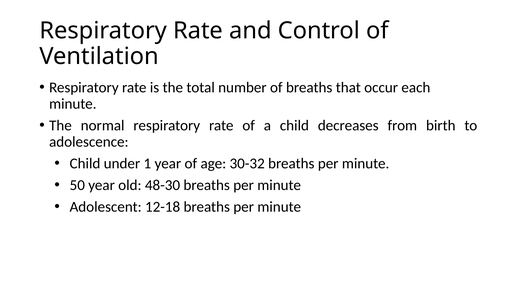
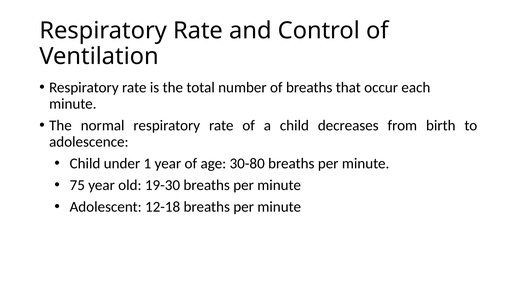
30-32: 30-32 -> 30-80 (247, 163)
50: 50 -> 75 (77, 185)
48-30: 48-30 -> 19-30 (163, 185)
